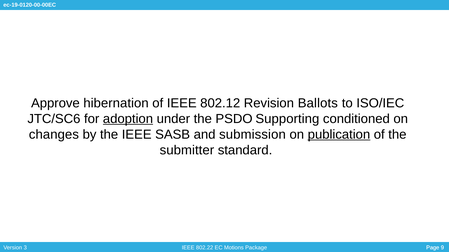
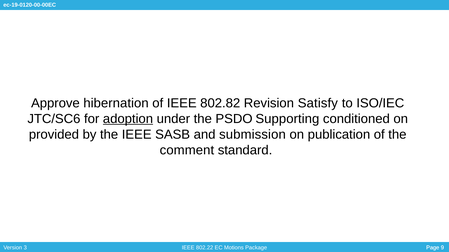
802.12: 802.12 -> 802.82 (220, 103)
Ballots: Ballots -> Satisfy (318, 103)
changes: changes -> provided (54, 135)
publication underline: present -> none (339, 135)
submitter: submitter -> comment (187, 150)
